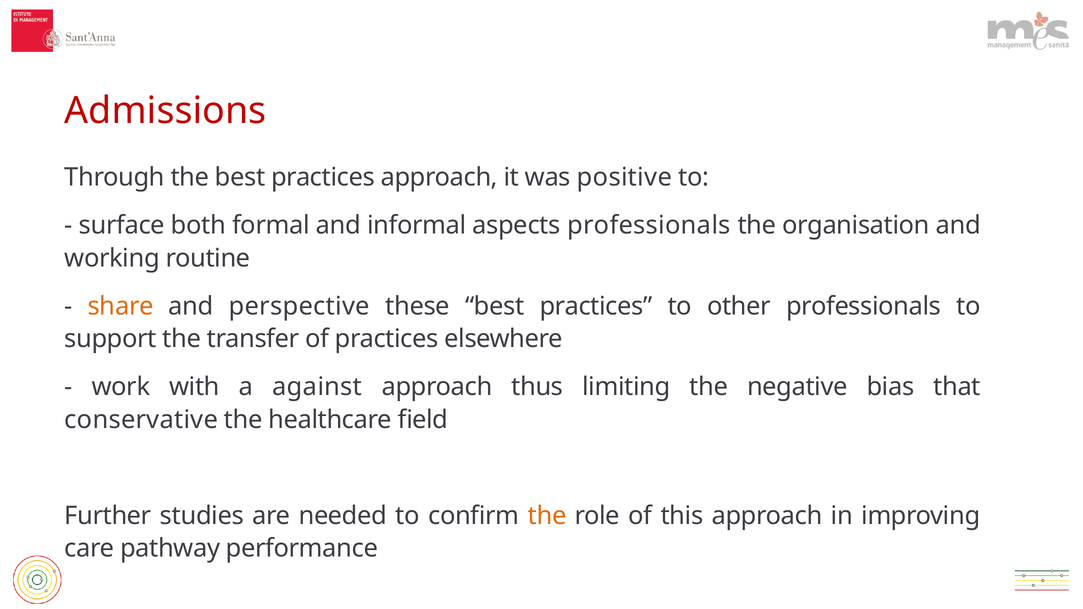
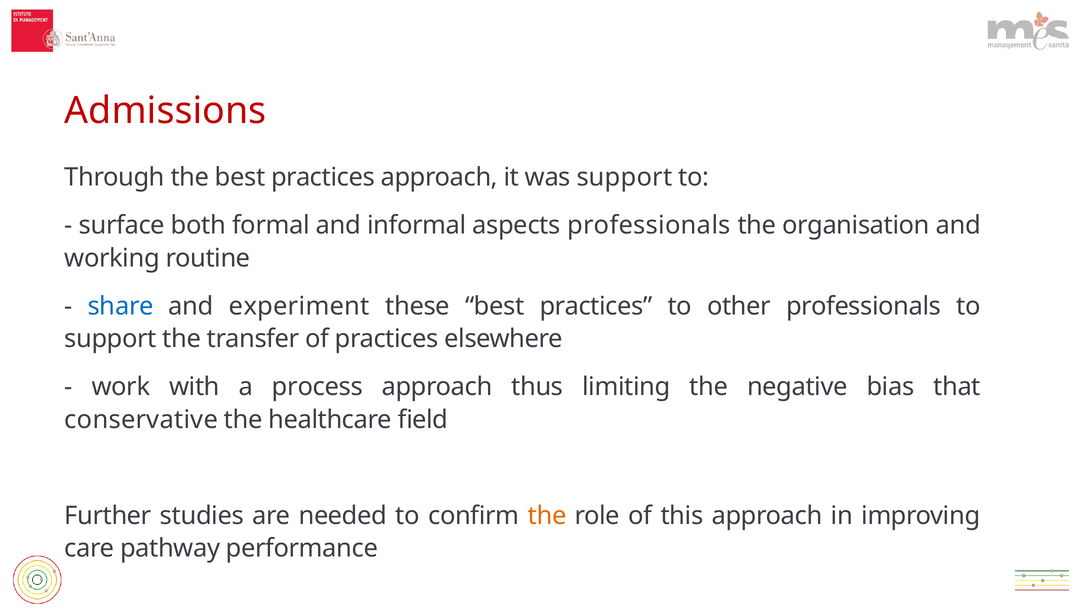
was positive: positive -> support (624, 178)
share colour: orange -> blue (121, 306)
perspective: perspective -> experiment (299, 306)
against: against -> process (317, 387)
